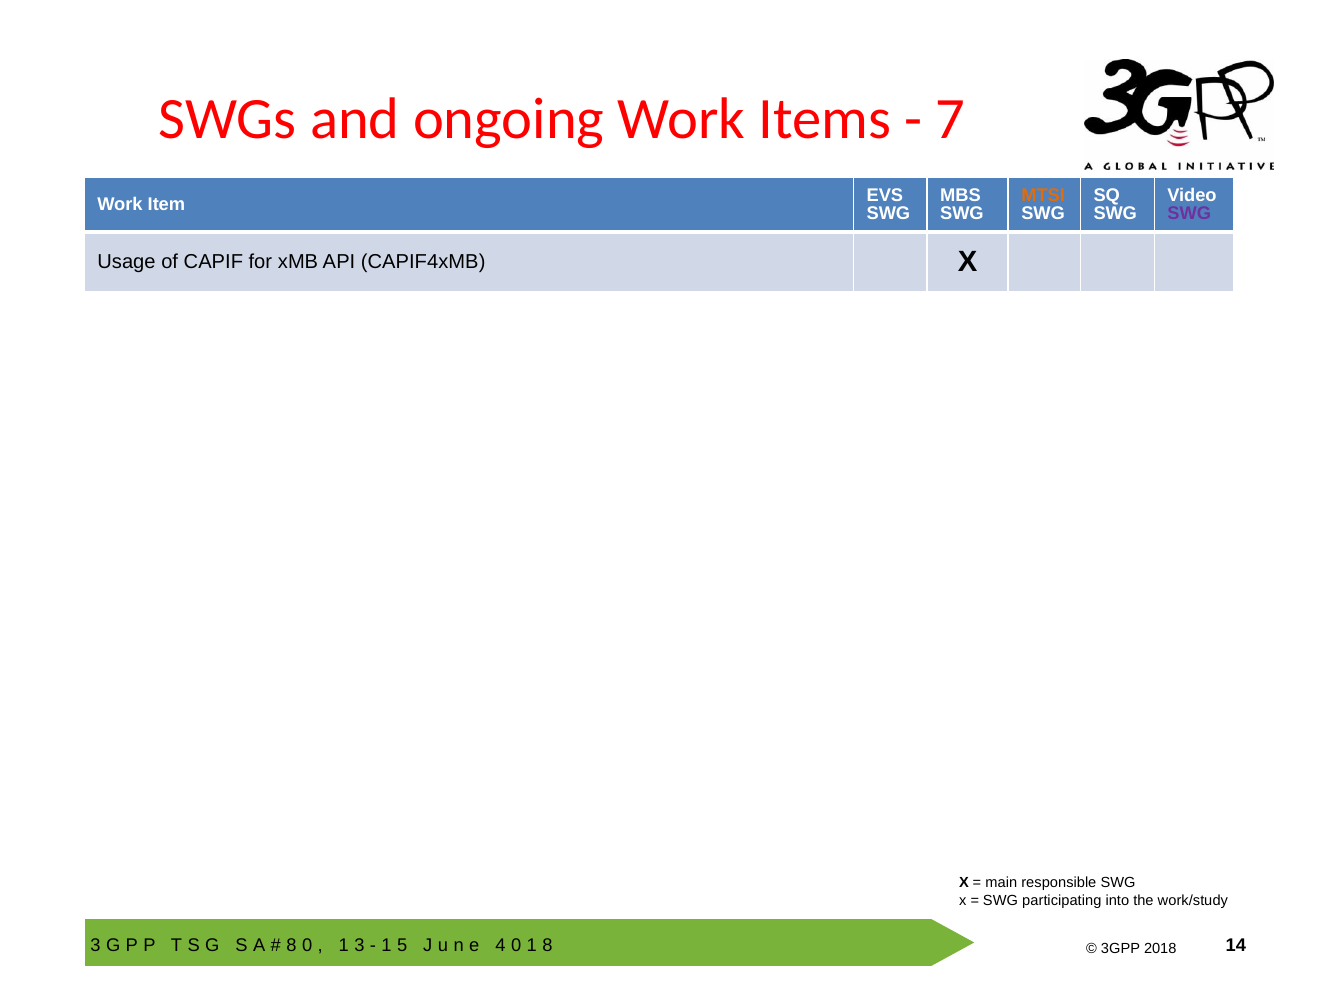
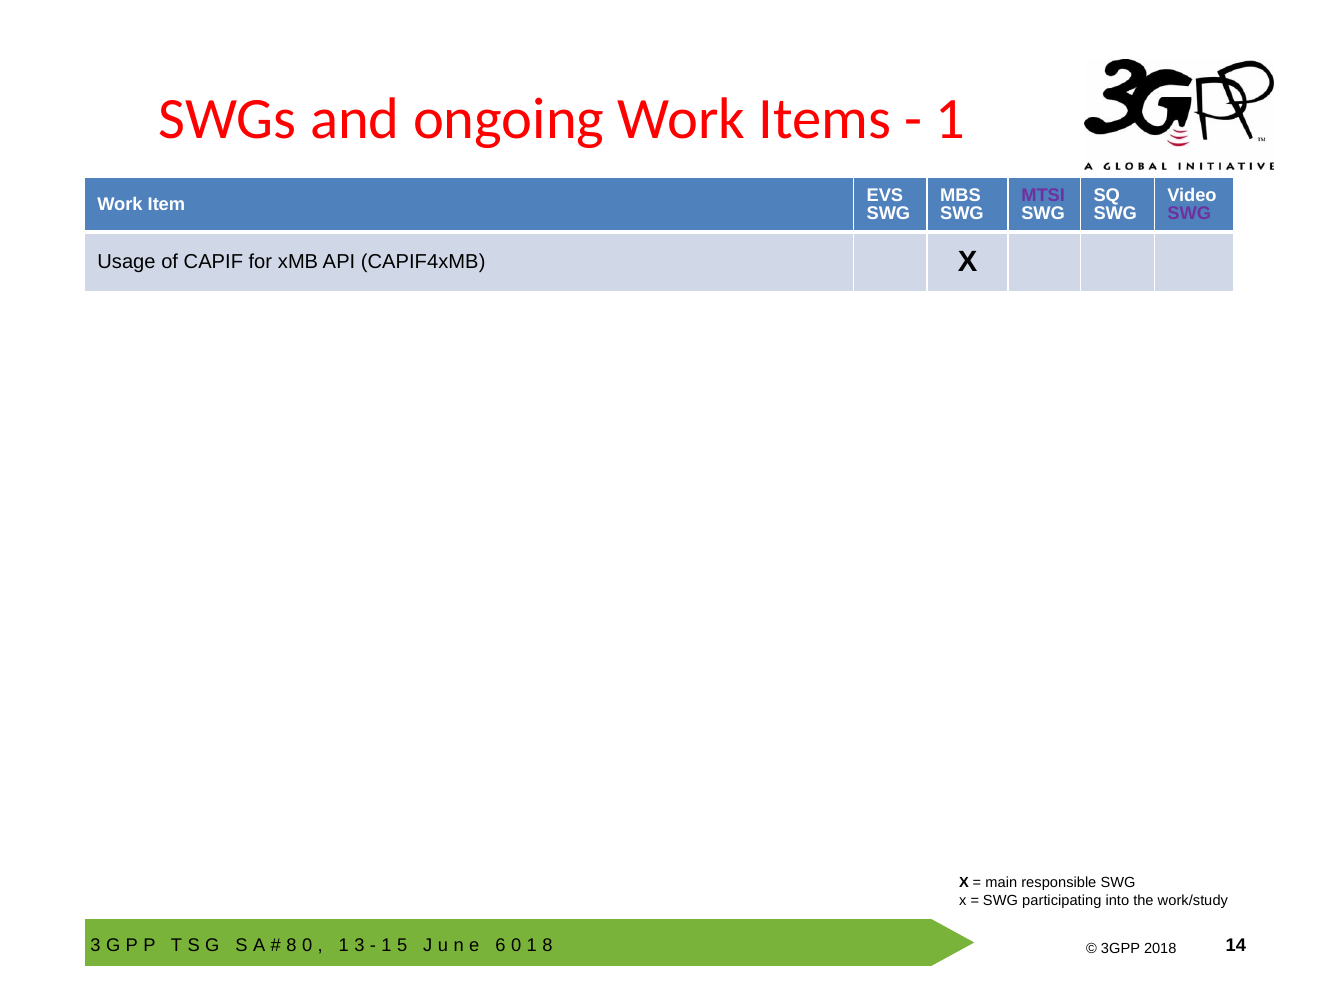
7: 7 -> 1 (950, 119)
MTSI colour: orange -> purple (1043, 195)
4: 4 -> 6 (500, 945)
